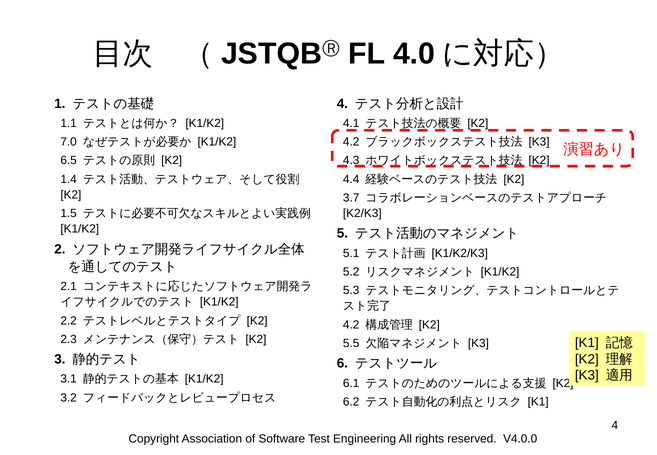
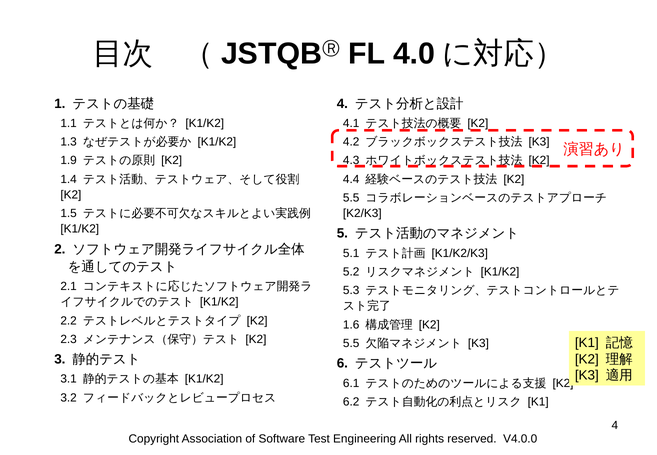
7.0: 7.0 -> 1.3 (69, 142)
6.5: 6.5 -> 1.9 (69, 160)
3.7: 3.7 -> 5.5 (351, 198)
4.2: 4.2 -> 1.6 (351, 325)
